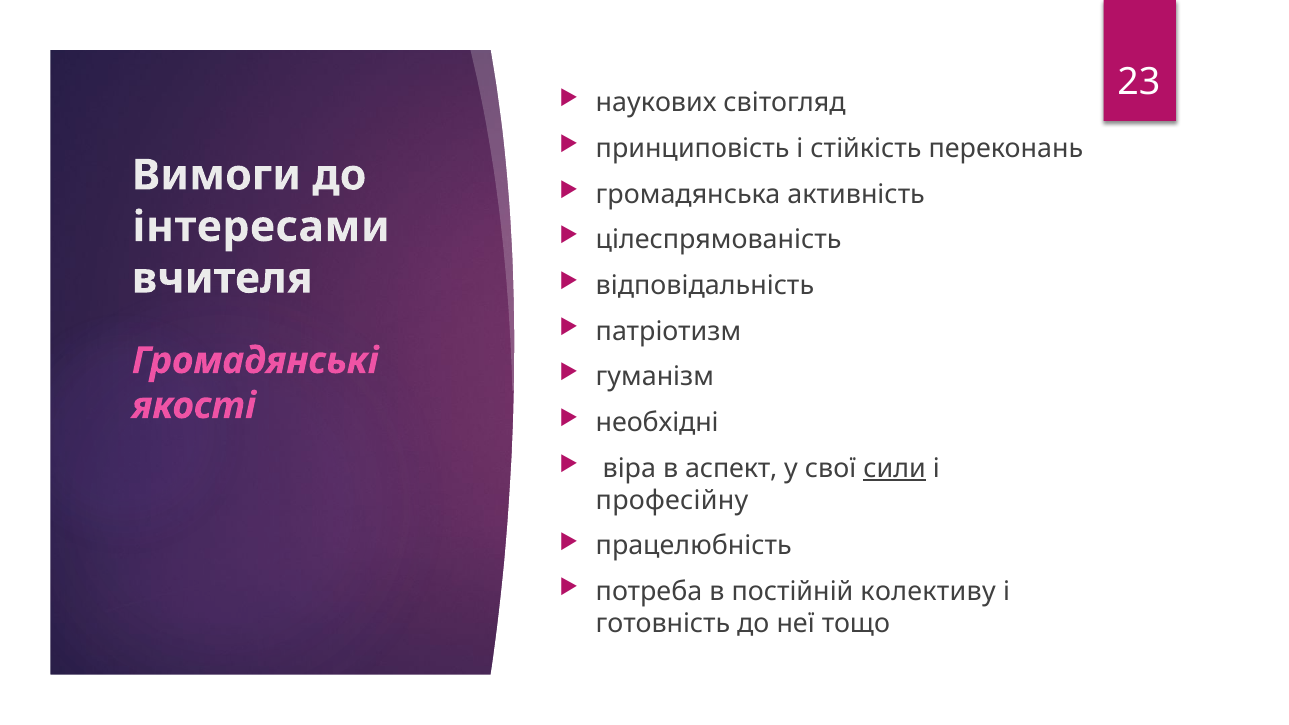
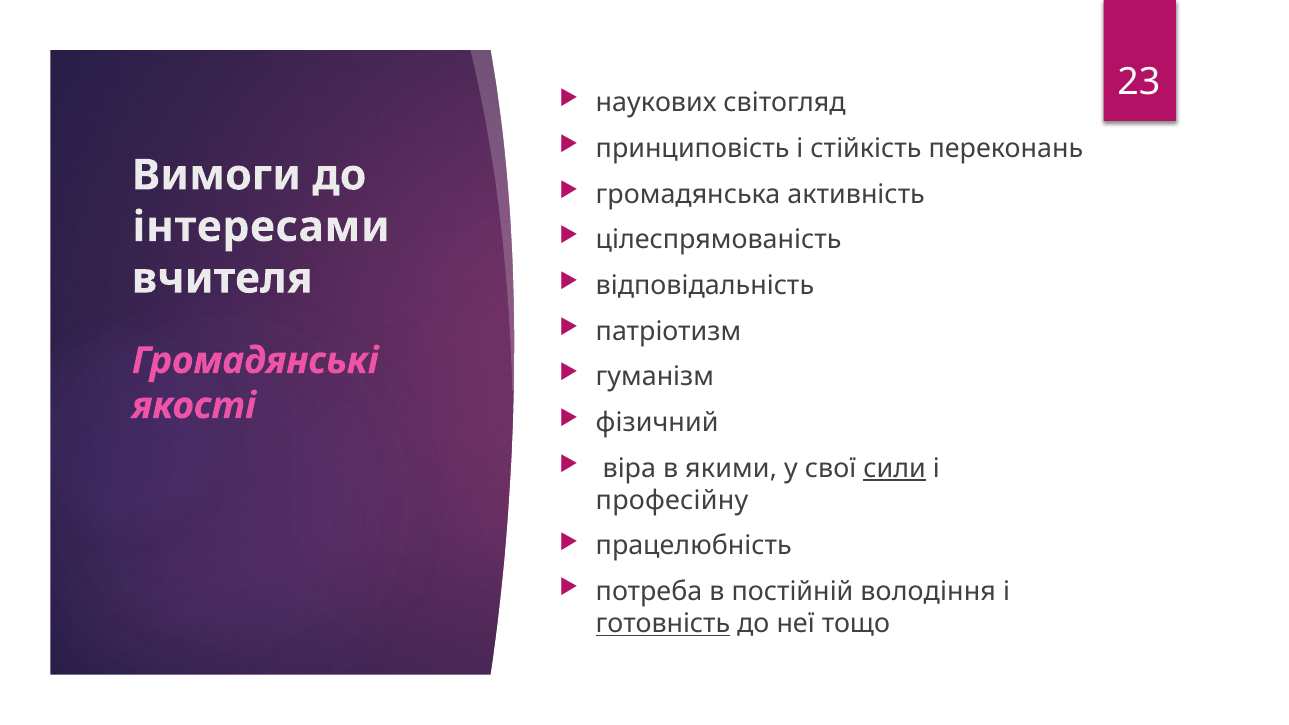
необхідні: необхідні -> фізичний (657, 423)
аспект: аспект -> якими (731, 468)
колективу: колективу -> володіння (928, 592)
готовність underline: none -> present (663, 624)
